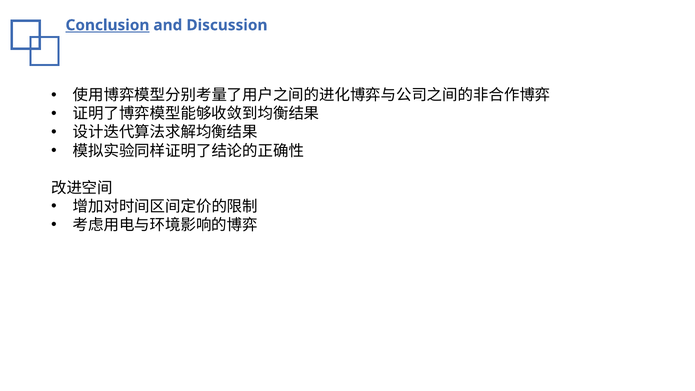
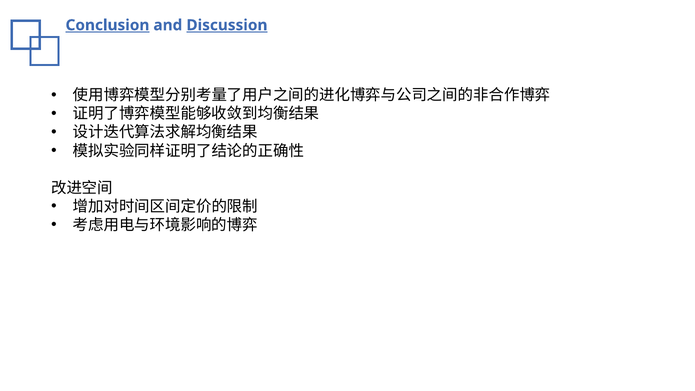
Discussion underline: none -> present (227, 25)
